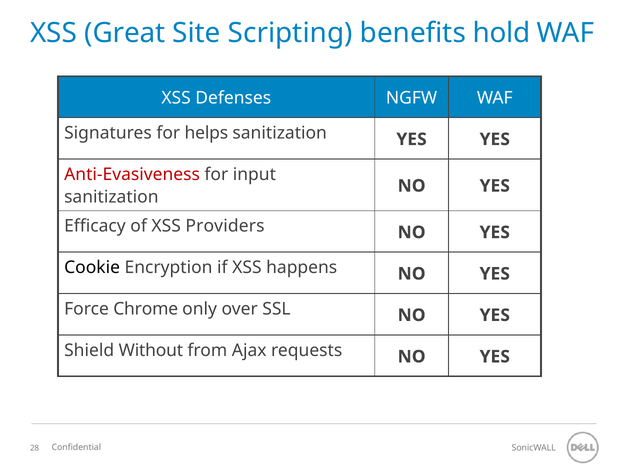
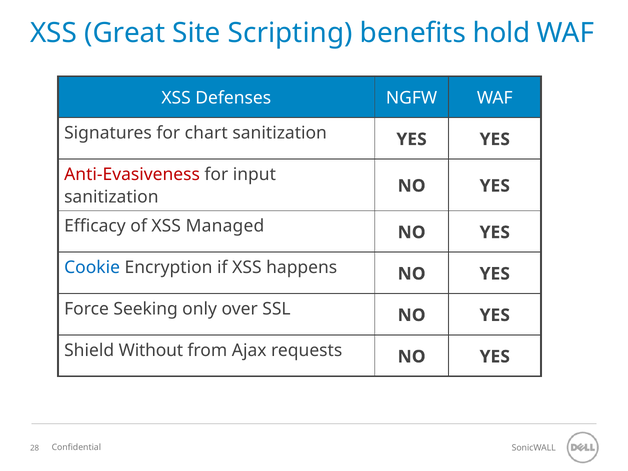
helps: helps -> chart (206, 133)
Providers: Providers -> Managed (225, 226)
Cookie colour: black -> blue (92, 268)
Chrome: Chrome -> Seeking (146, 309)
